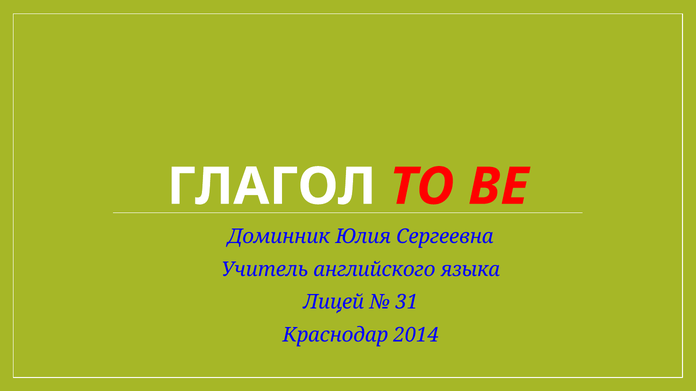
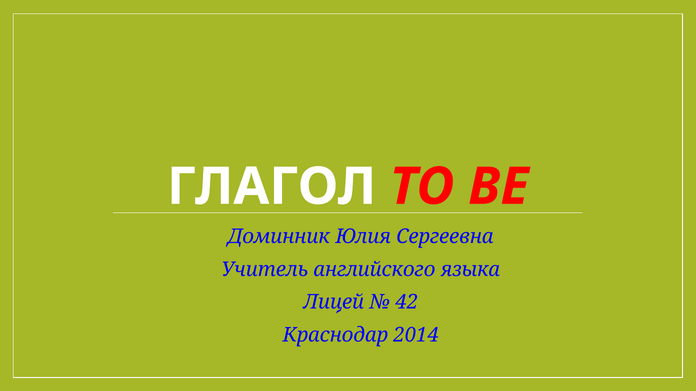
31: 31 -> 42 (407, 303)
